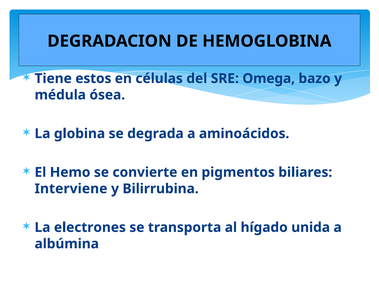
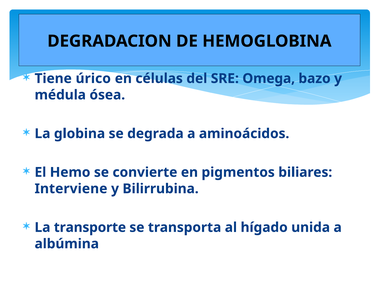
estos: estos -> úrico (93, 79)
electrones: electrones -> transporte (90, 228)
